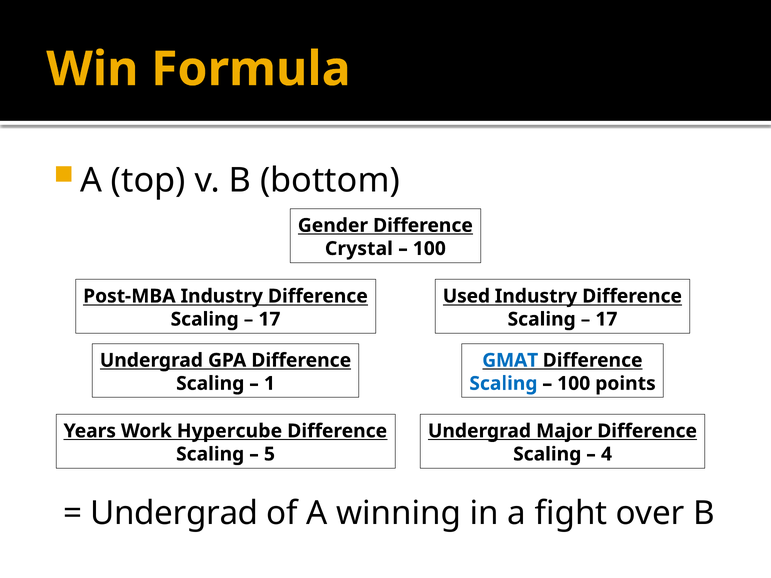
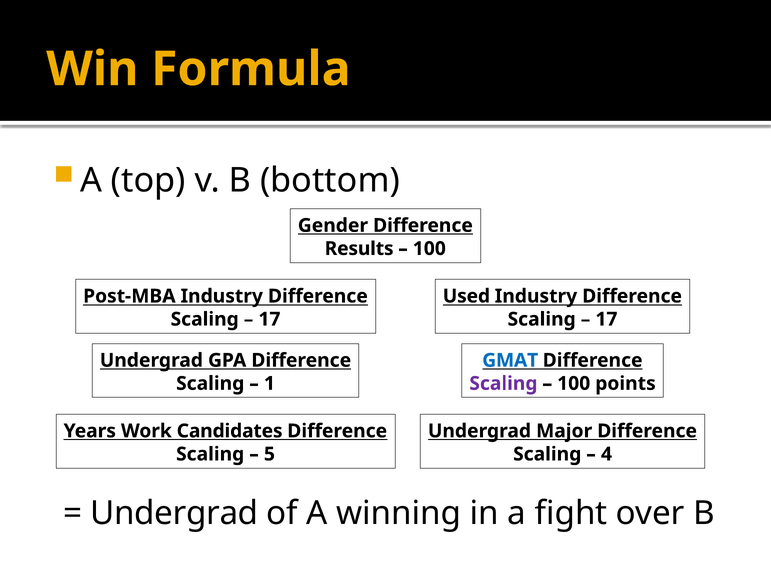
Crystal: Crystal -> Results (359, 249)
Scaling colour: blue -> purple (503, 384)
Hypercube: Hypercube -> Candidates (230, 431)
